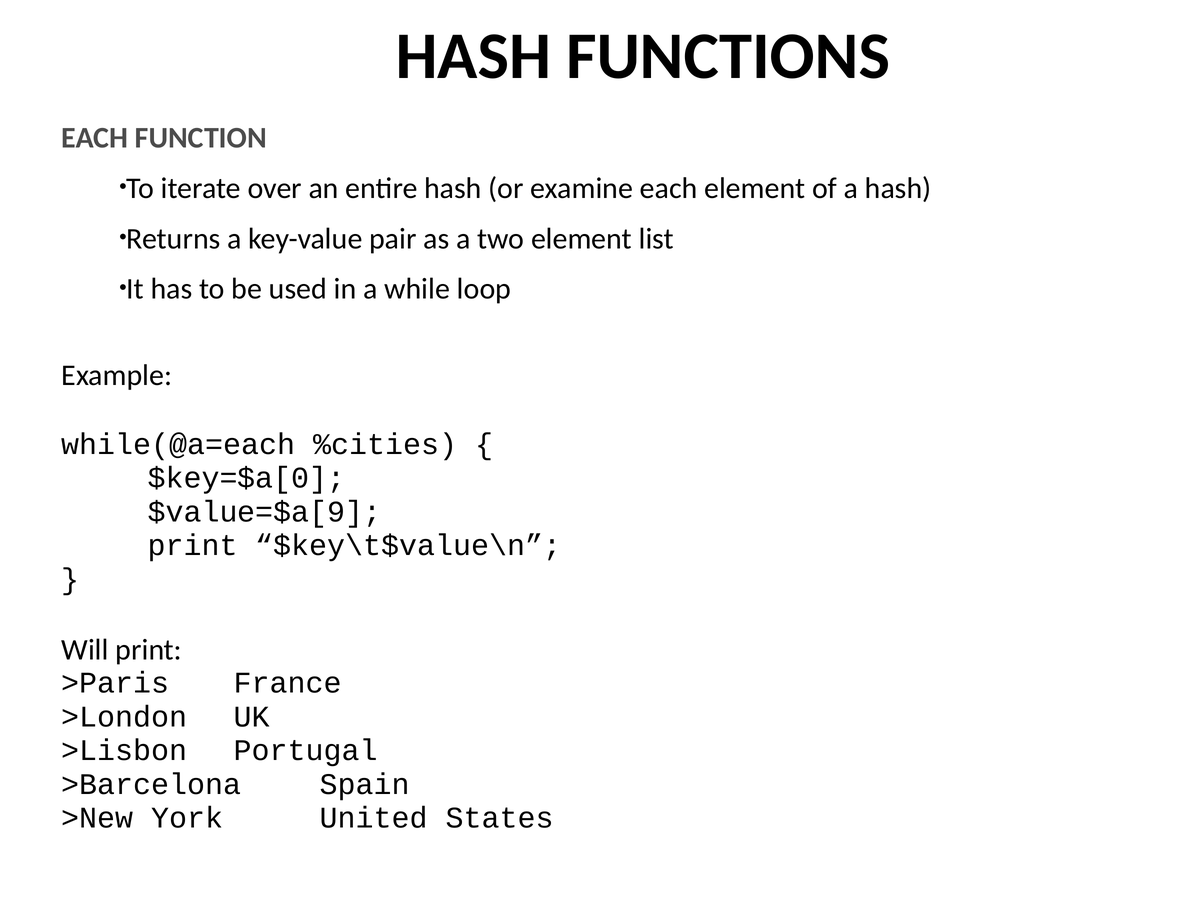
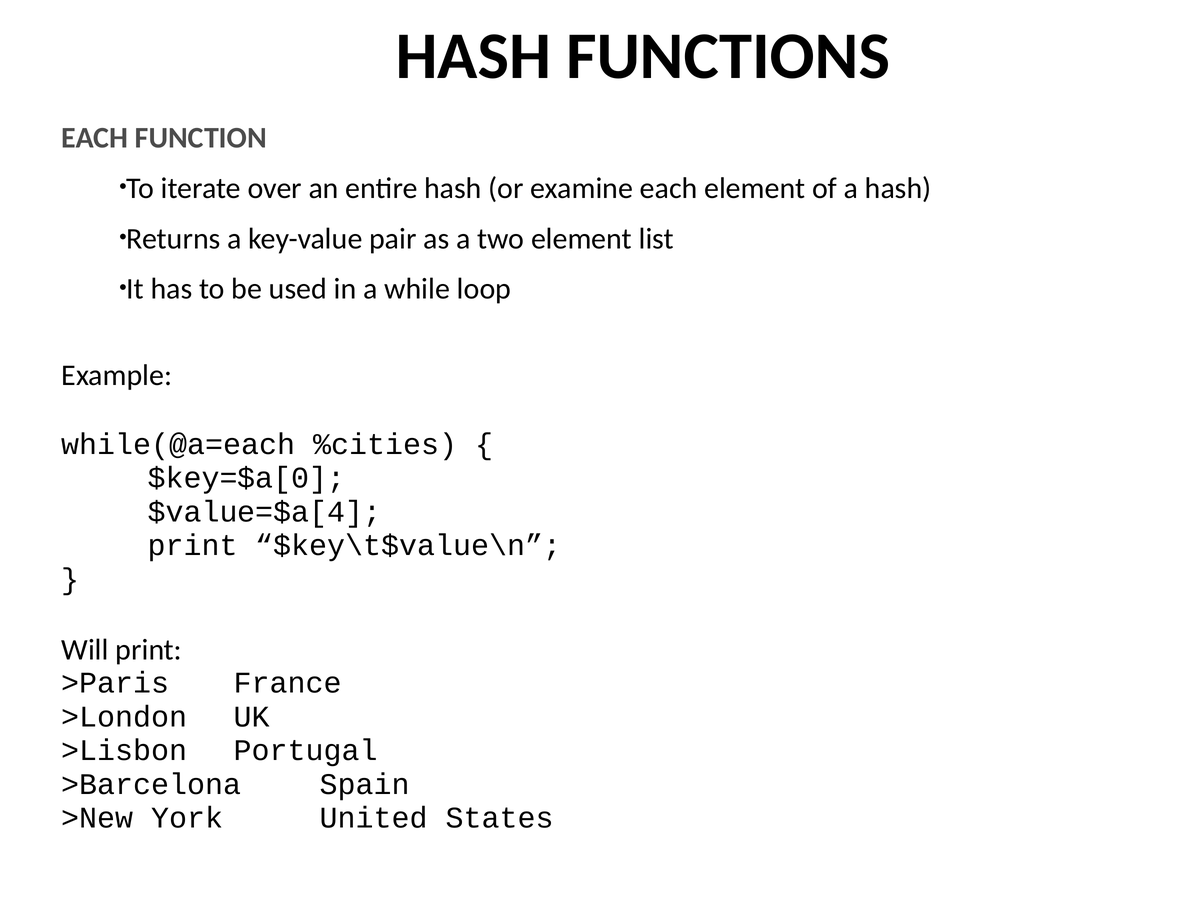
$value=$a[9: $value=$a[9 -> $value=$a[4 (264, 512)
